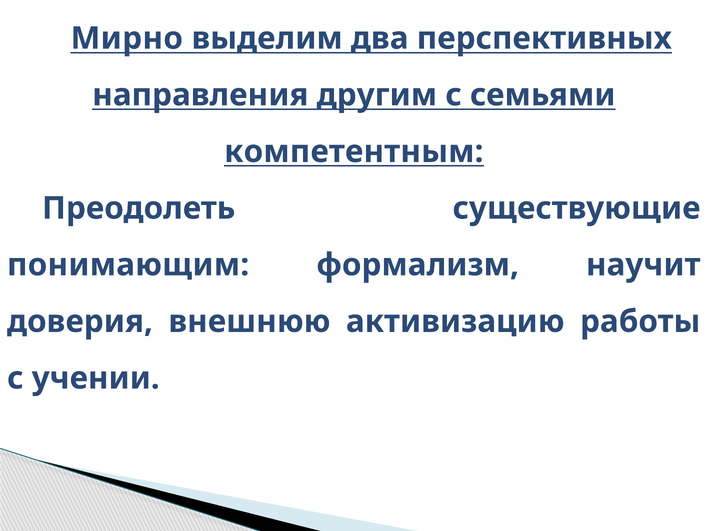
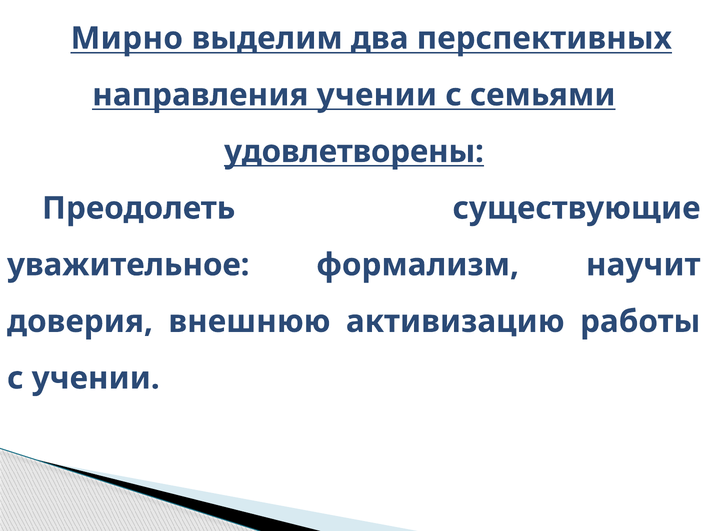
направления другим: другим -> учении (377, 95)
компетентным: компетентным -> удовлетворены (354, 152)
понимающим: понимающим -> уважительное (128, 265)
